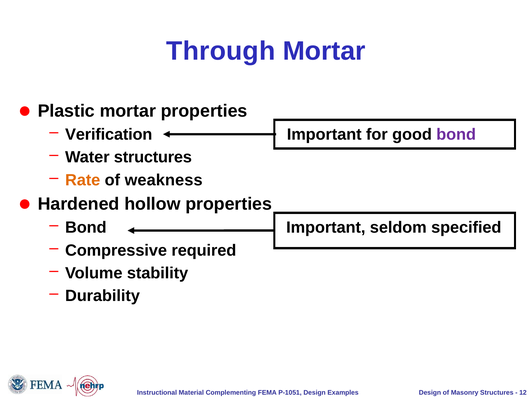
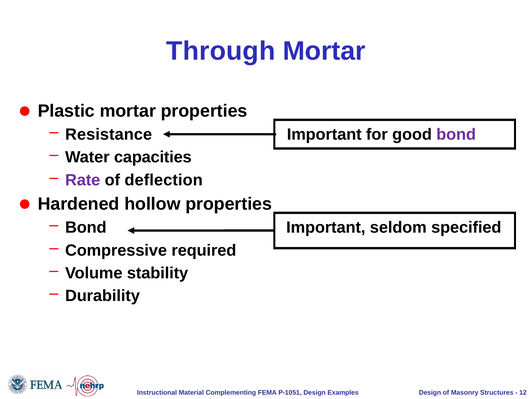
Verification: Verification -> Resistance (109, 135)
Water structures: structures -> capacities (153, 157)
Rate colour: orange -> purple (83, 180)
weakness: weakness -> deflection (164, 180)
